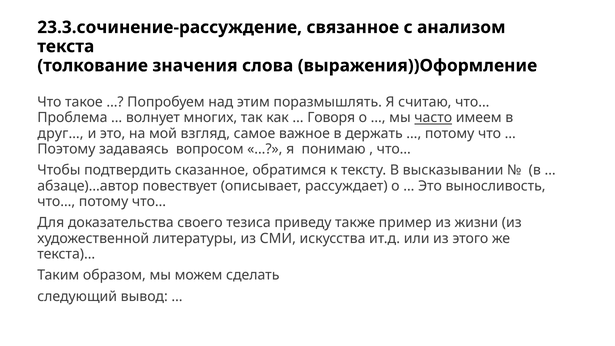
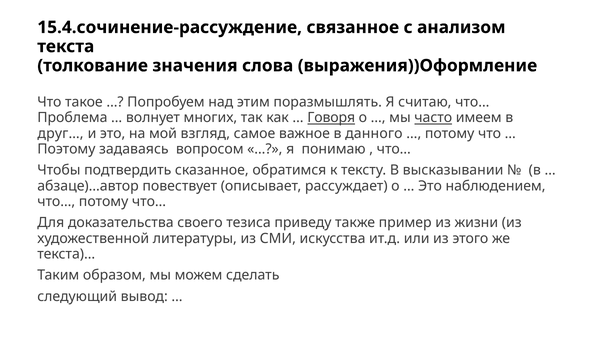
23.3.сочинение-рассуждение: 23.3.сочинение-рассуждение -> 15.4.сочинение-рассуждение (170, 27)
Говоря underline: none -> present (331, 118)
держать: держать -> данного (374, 133)
выносливость: выносливость -> наблюдением (496, 186)
